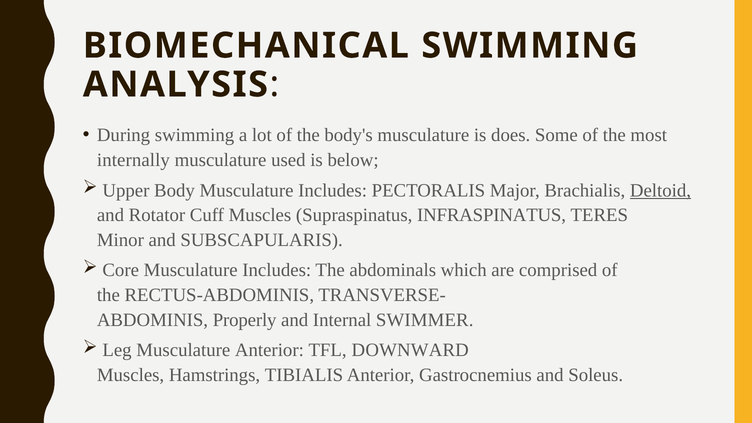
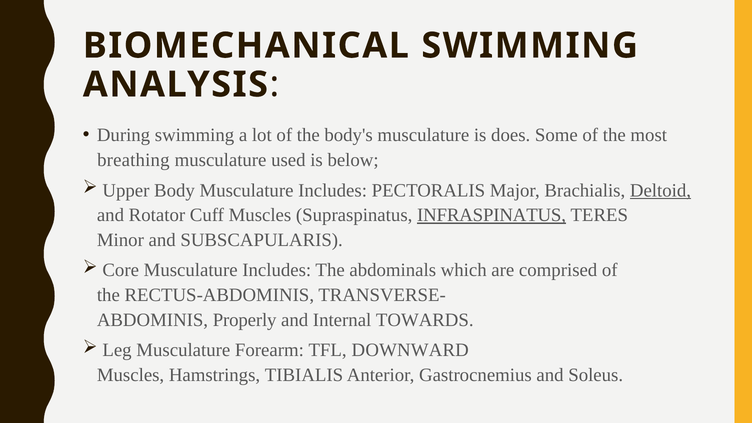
internally: internally -> breathing (133, 160)
INFRASPINATUS underline: none -> present (492, 215)
SWIMMER: SWIMMER -> TOWARDS (425, 320)
Musculature Anterior: Anterior -> Forearm (269, 350)
